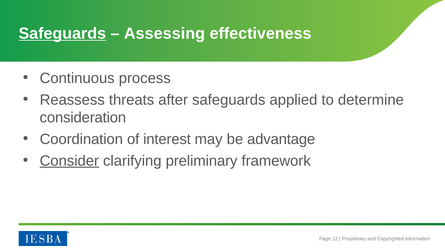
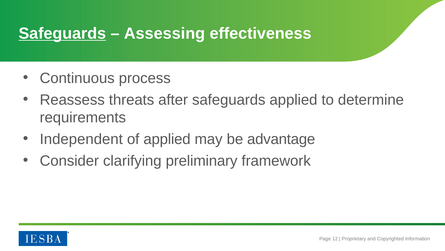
consideration: consideration -> requirements (83, 117)
Coordination: Coordination -> Independent (81, 139)
of interest: interest -> applied (167, 139)
Consider underline: present -> none (69, 160)
